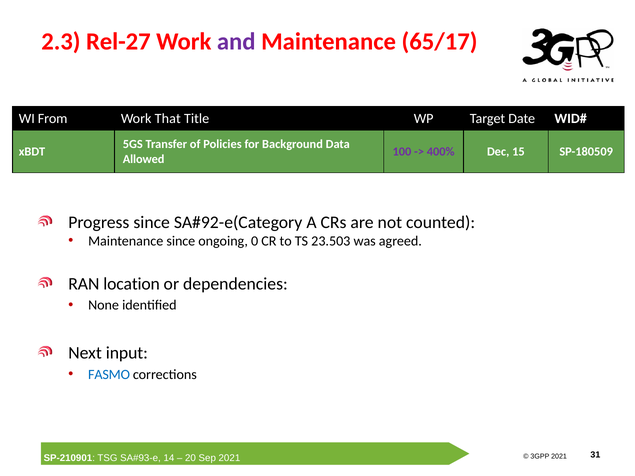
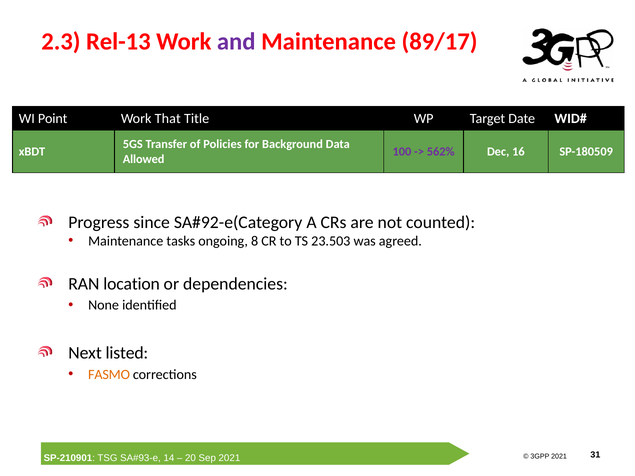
Rel-27: Rel-27 -> Rel-13 (118, 41)
65/17: 65/17 -> 89/17 (440, 41)
From: From -> Point (53, 119)
400%: 400% -> 562% (441, 152)
15: 15 -> 16 (518, 152)
Maintenance since: since -> tasks (181, 241)
0: 0 -> 8 (255, 241)
input: input -> listed (127, 353)
FASMO colour: blue -> orange (109, 375)
